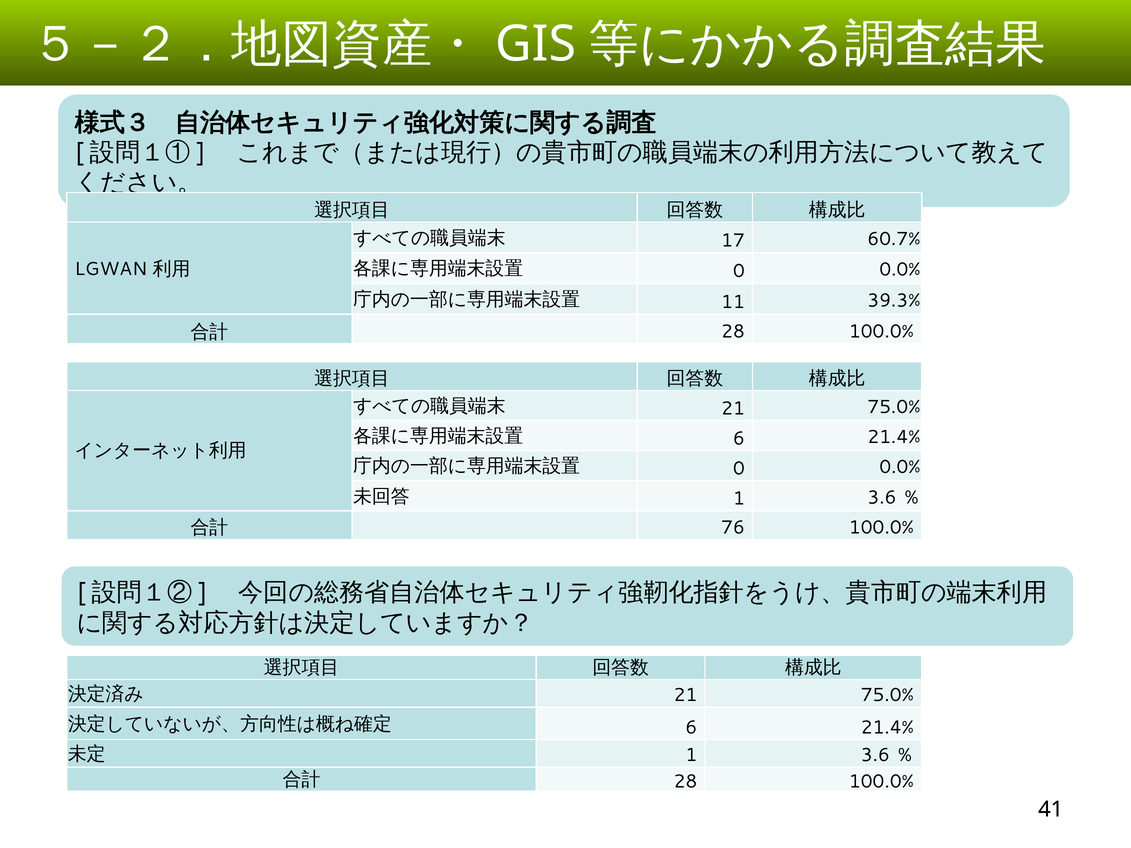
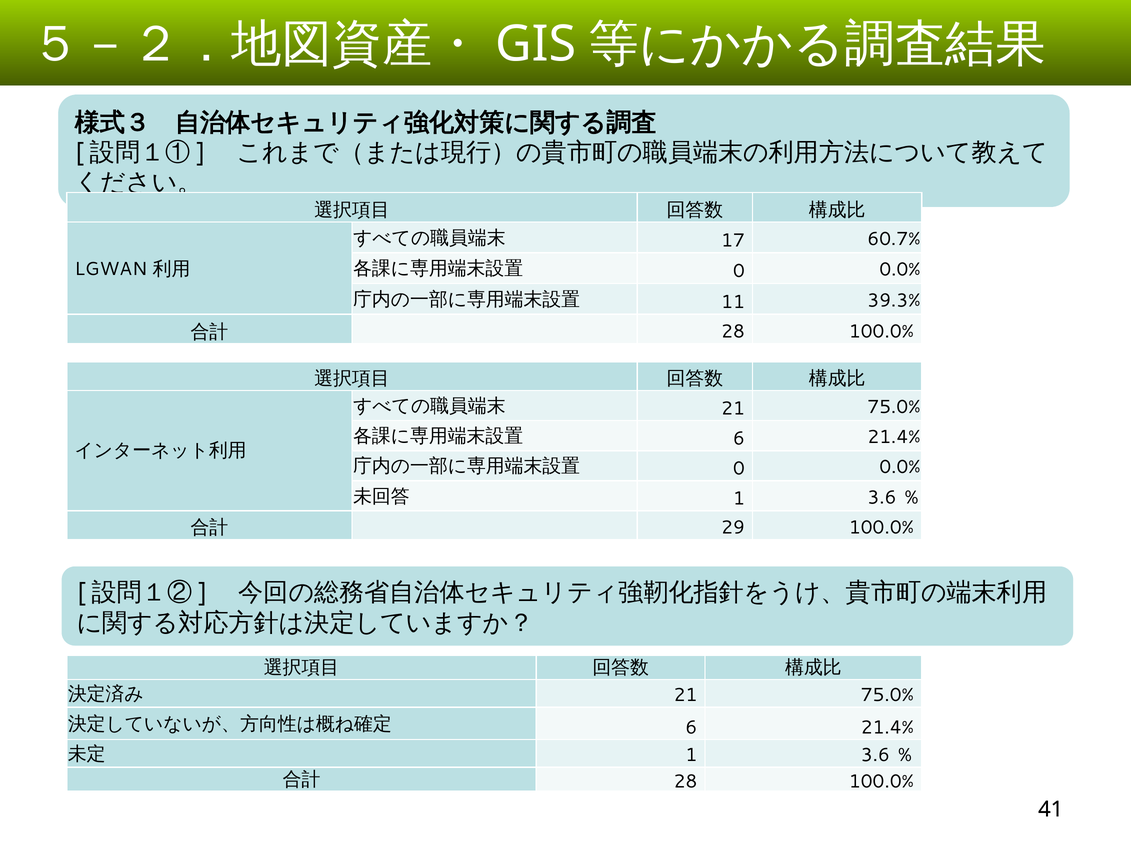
76: 76 -> 29 (733, 528)
